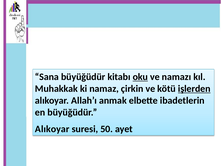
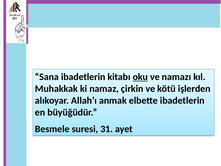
Sana büyüğüdür: büyüğüdür -> ibadetlerin (83, 77)
işlerden underline: present -> none (194, 89)
Alıkoyar: Alıkoyar -> Besmele (52, 129)
50: 50 -> 31 (107, 129)
